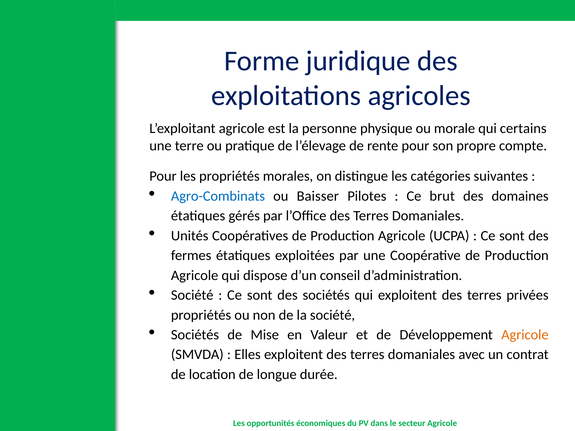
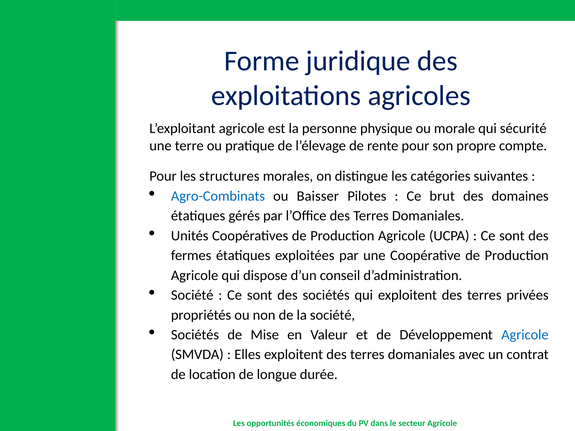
certains: certains -> sécurité (523, 129)
les propriétés: propriétés -> structures (229, 176)
Agricole colour: orange -> blue (525, 335)
